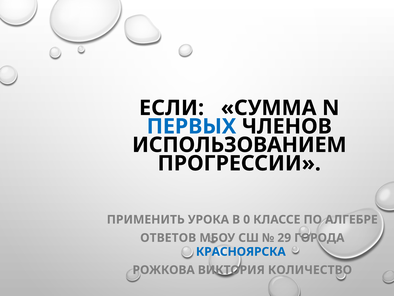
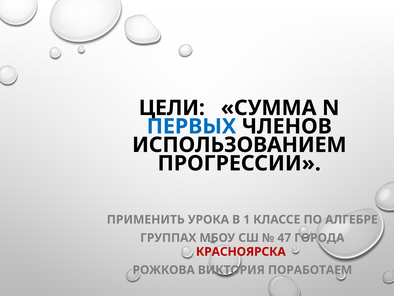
ЕСЛИ: ЕСЛИ -> ЦЕЛИ (172, 108)
0: 0 -> 1 (247, 219)
ОТВЕТОВ: ОТВЕТОВ -> ГРУППАХ (168, 237)
29: 29 -> 47 (284, 237)
КРАСНОЯРСКА colour: blue -> red (241, 251)
КОЛИЧЕСТВО: КОЛИЧЕСТВО -> ПОРАБОТАЕМ (310, 270)
